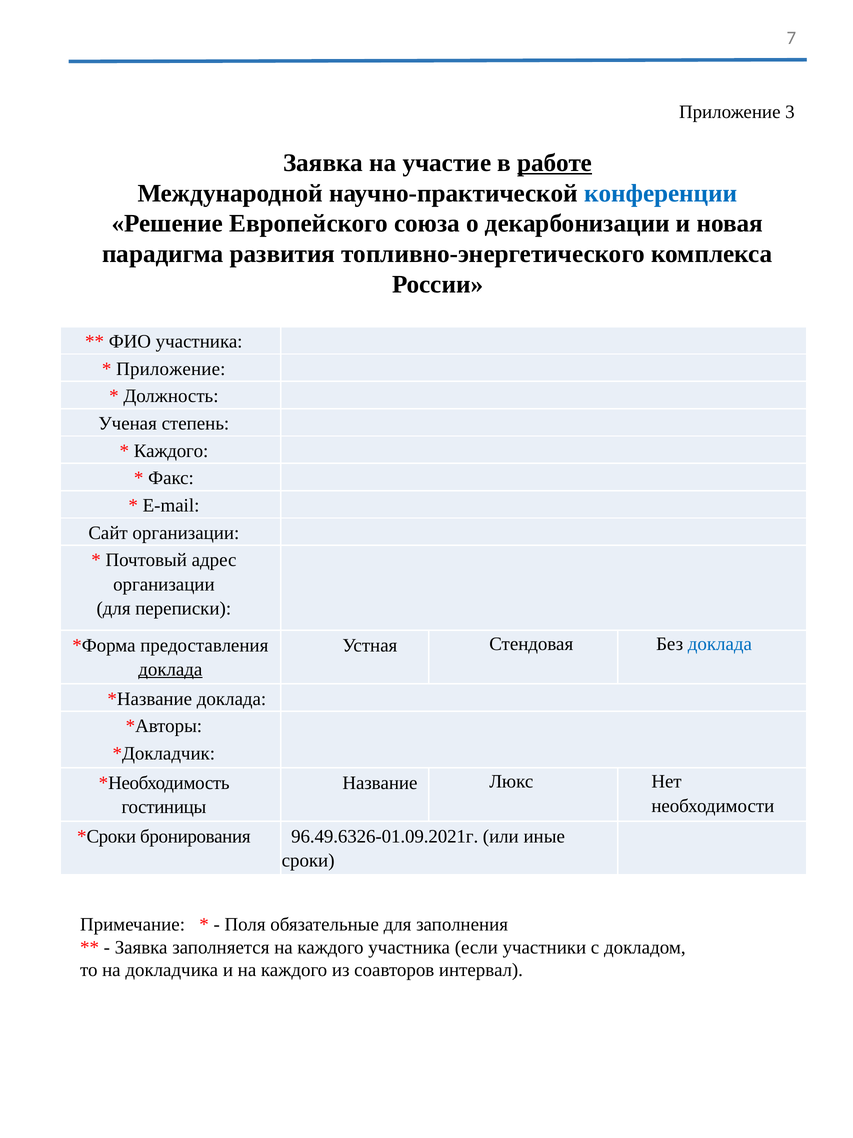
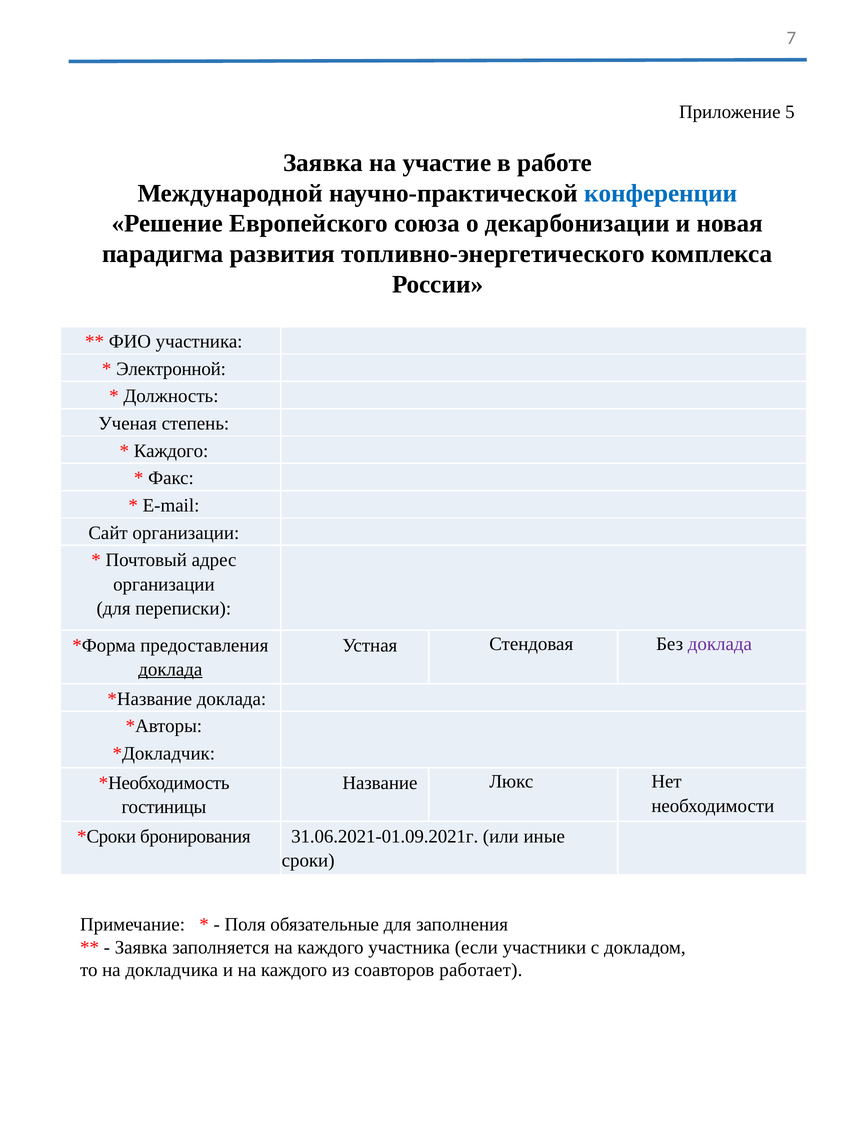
3: 3 -> 5 (790, 112)
работе underline: present -> none (555, 163)
Приложение: Приложение -> Электронной (171, 369)
доклада colour: blue -> purple (720, 644)
96.49.6326-01.09.2021г: 96.49.6326-01.09.2021г -> 31.06.2021-01.09.2021г (385, 836)
интервал: интервал -> работает (481, 970)
